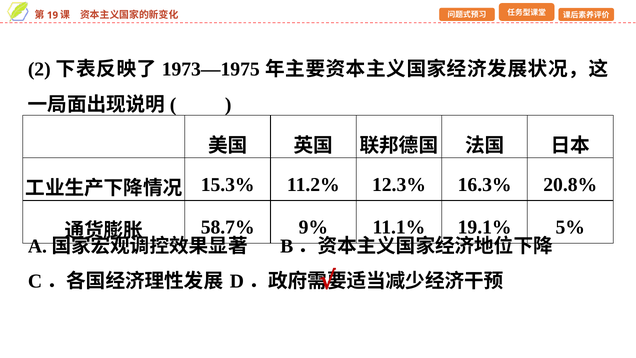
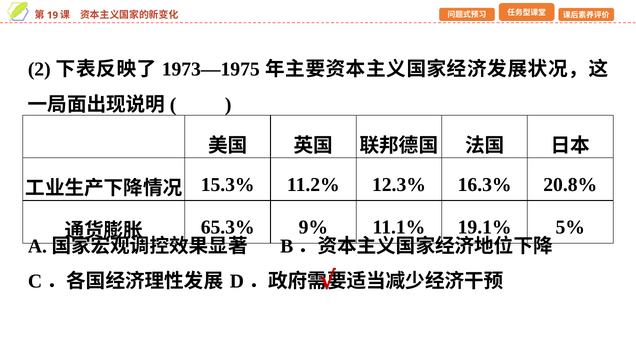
58.7%: 58.7% -> 65.3% (228, 227)
